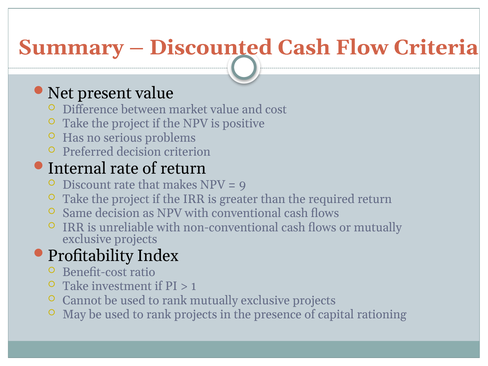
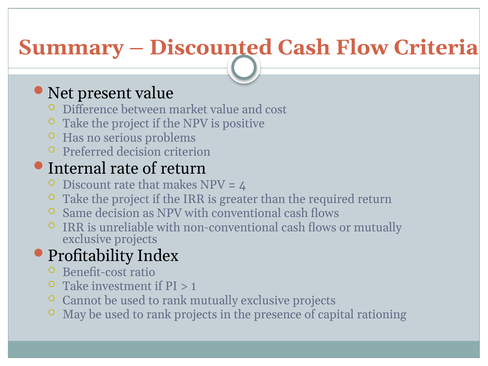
9: 9 -> 4 (243, 185)
